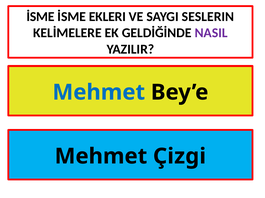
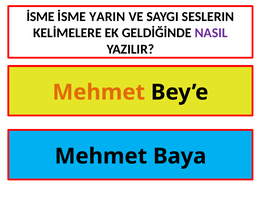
EKLERI: EKLERI -> YARIN (107, 17)
Mehmet colour: blue -> orange (99, 93)
Çizgi: Çizgi -> Baya (180, 157)
